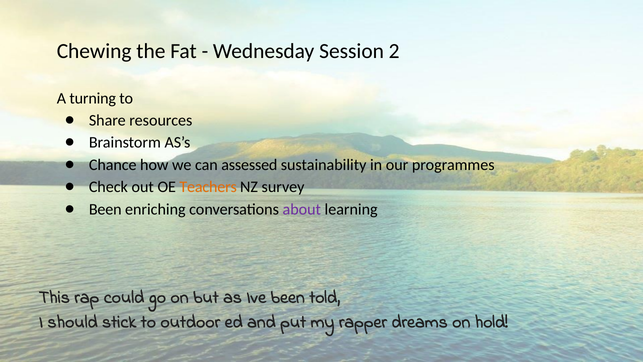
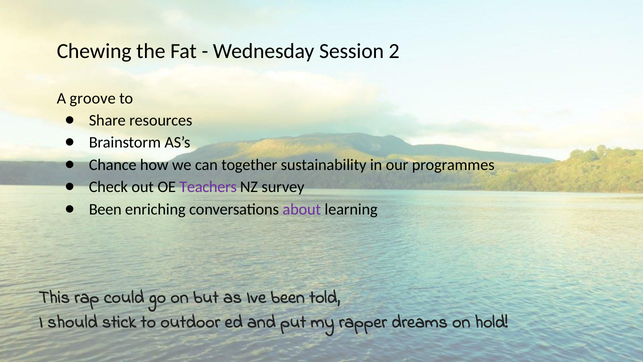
turning: turning -> groove (93, 98)
assessed: assessed -> together (249, 165)
Teachers colour: orange -> purple (208, 187)
